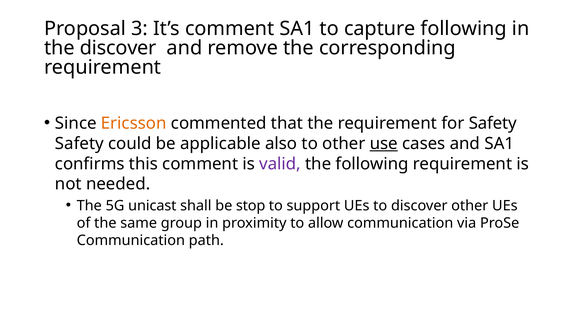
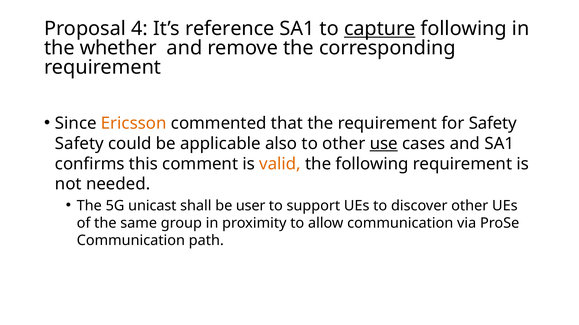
3: 3 -> 4 (140, 29)
It’s comment: comment -> reference (230, 29)
capture underline: none -> present (380, 29)
the discover: discover -> whether (118, 48)
valid colour: purple -> orange (280, 164)
stop: stop -> user (251, 206)
